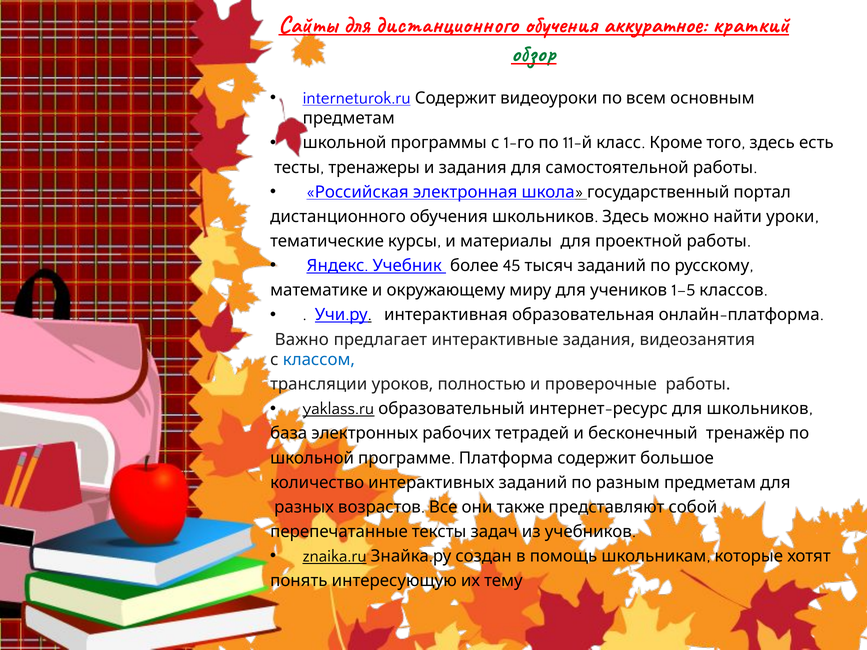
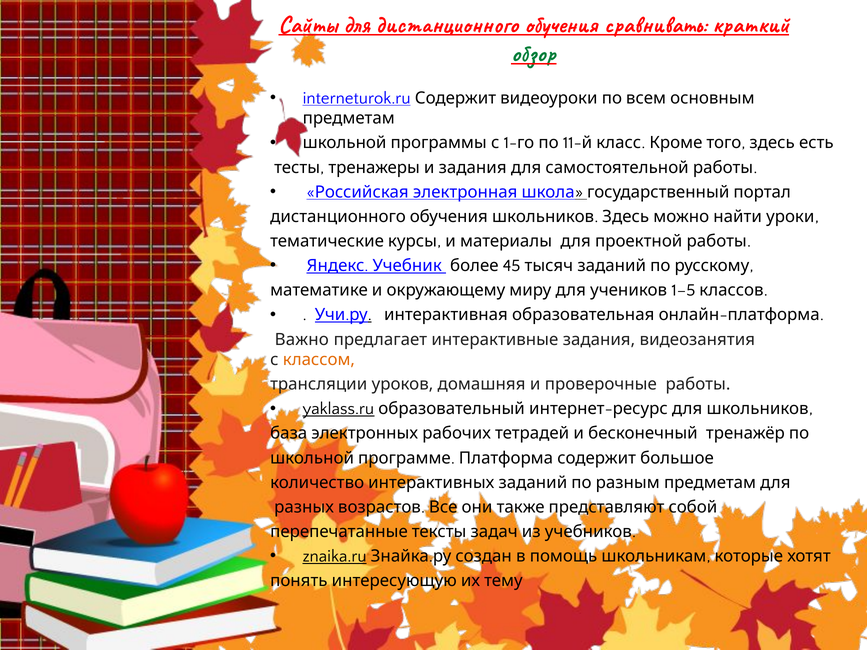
аккуратное: аккуратное -> сравнивать (655, 24)
классом colour: blue -> orange (319, 360)
полностью: полностью -> домашняя (482, 384)
